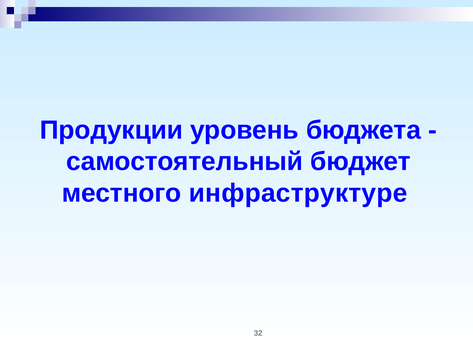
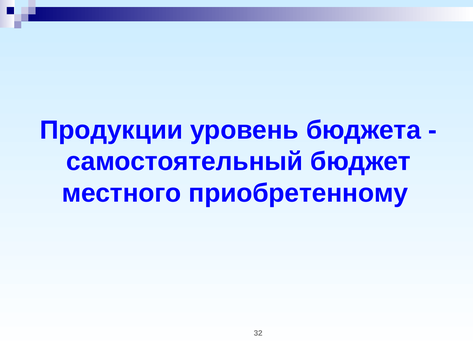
инфраструктуре: инфраструктуре -> приобретенному (298, 193)
